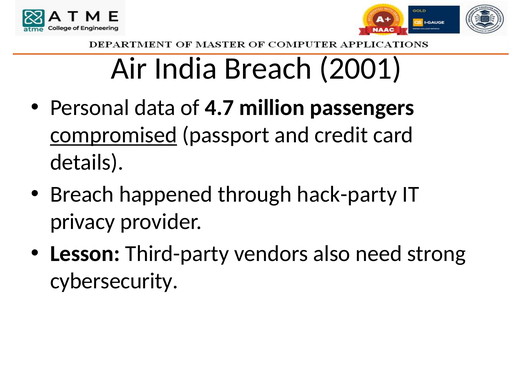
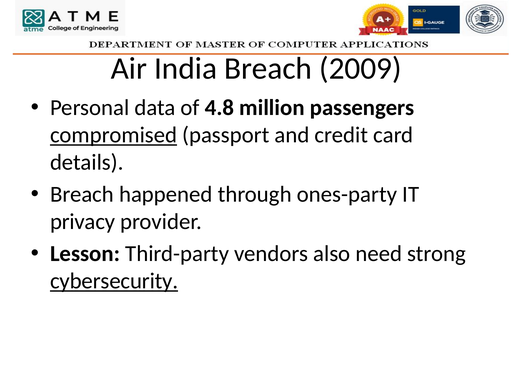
2001: 2001 -> 2009 (360, 68)
4.7: 4.7 -> 4.8 (219, 108)
hack-party: hack-party -> ones-party (347, 194)
cybersecurity underline: none -> present (114, 281)
